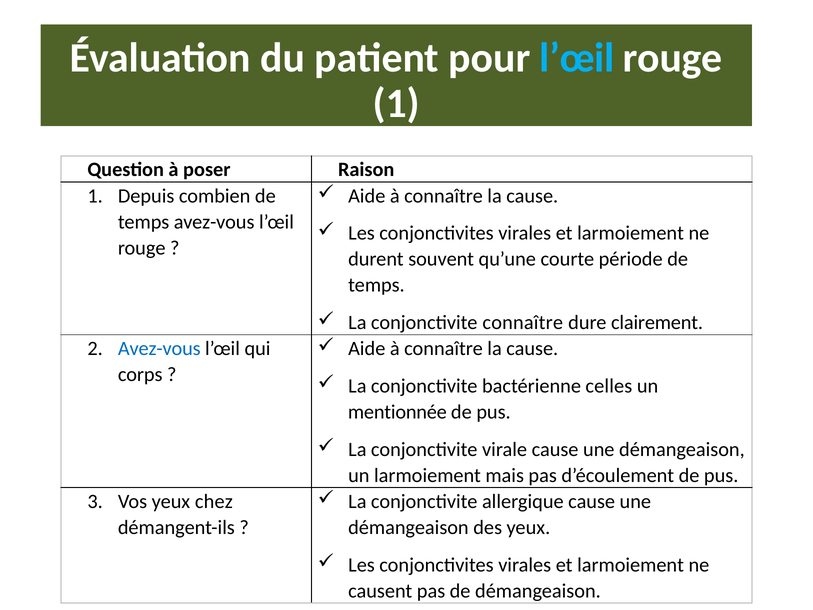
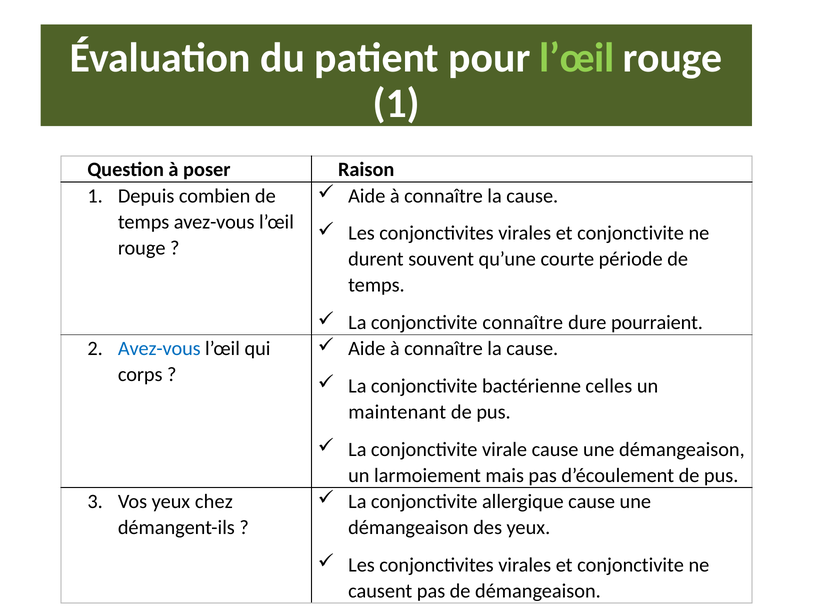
l’œil colour: light blue -> light green (577, 58)
larmoiement: larmoiement -> conjonctivite (631, 233)
clairement: clairement -> pourraient (657, 322)
mentionnée: mentionnée -> maintenant (397, 412)
larmoiement: larmoiement -> conjonctivite (631, 565)
